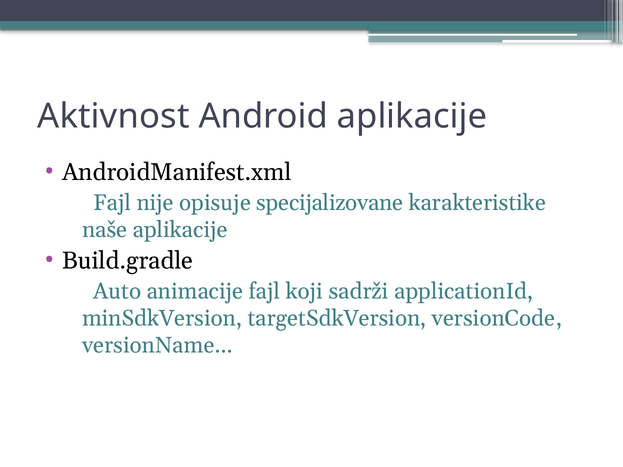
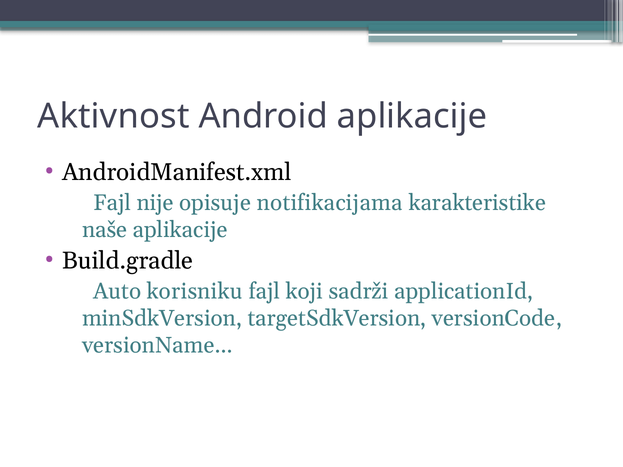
specijalizovane: specijalizovane -> notifikacijama (330, 203)
animacije: animacije -> korisniku (195, 291)
